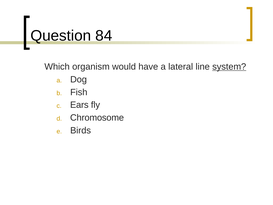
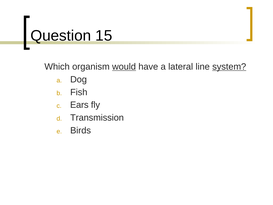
84: 84 -> 15 (104, 36)
would underline: none -> present (124, 67)
Chromosome: Chromosome -> Transmission (97, 118)
